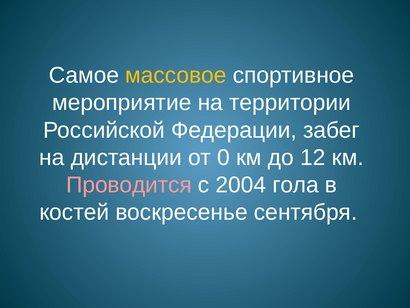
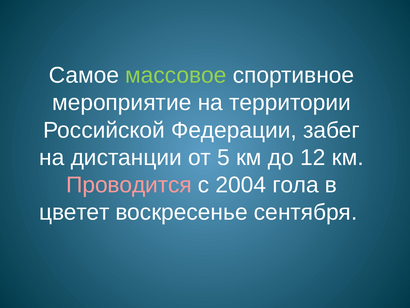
массовое colour: yellow -> light green (176, 75)
0: 0 -> 5 (223, 157)
костей: костей -> цветет (74, 212)
